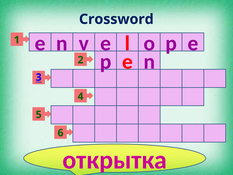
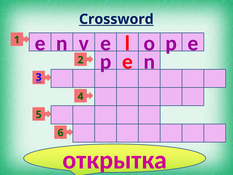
Crossword underline: none -> present (116, 19)
